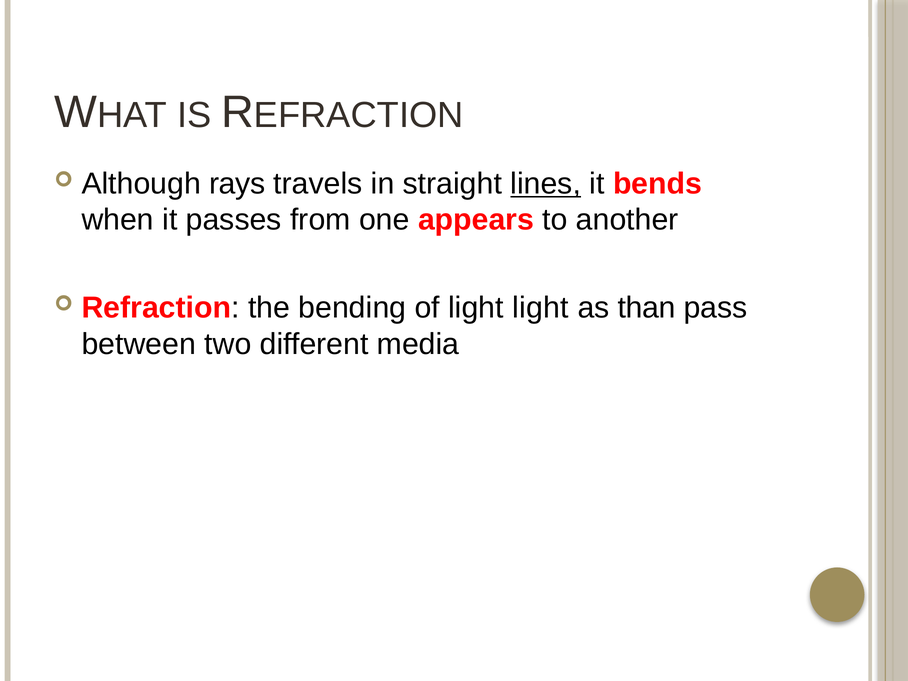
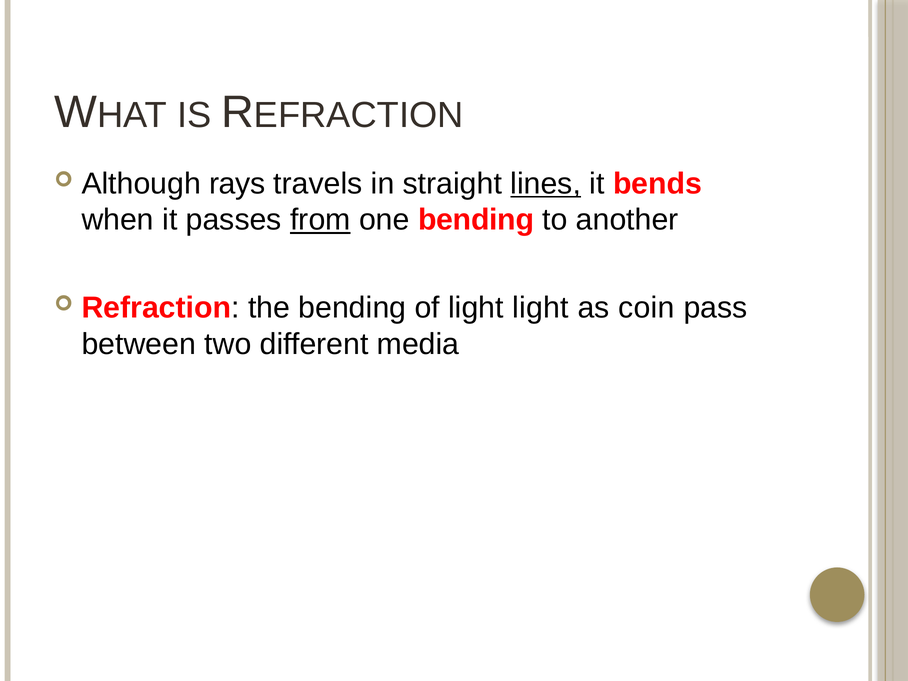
from underline: none -> present (320, 220)
one appears: appears -> bending (476, 220)
than: than -> coin (646, 308)
